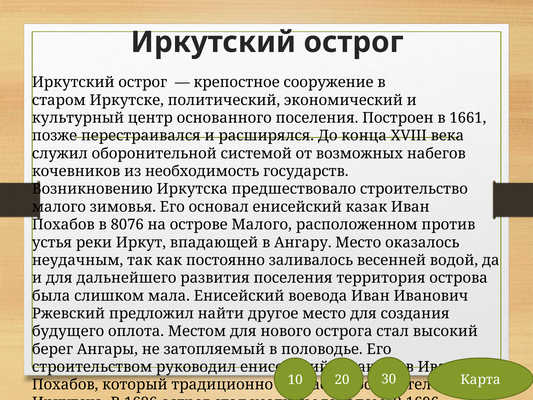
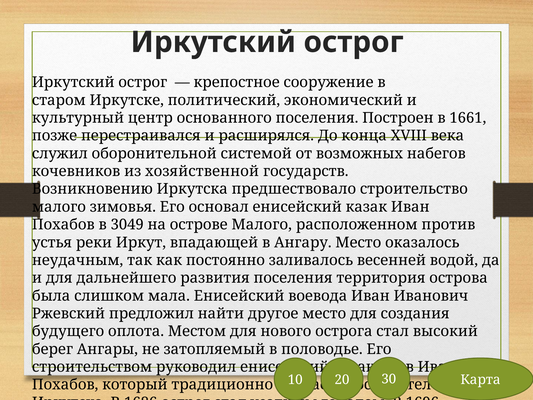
необходимость: необходимость -> хозяйственной (202, 171)
8076: 8076 -> 3049 (127, 225)
